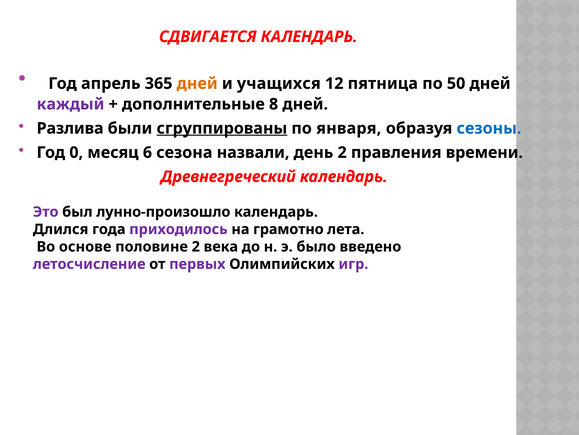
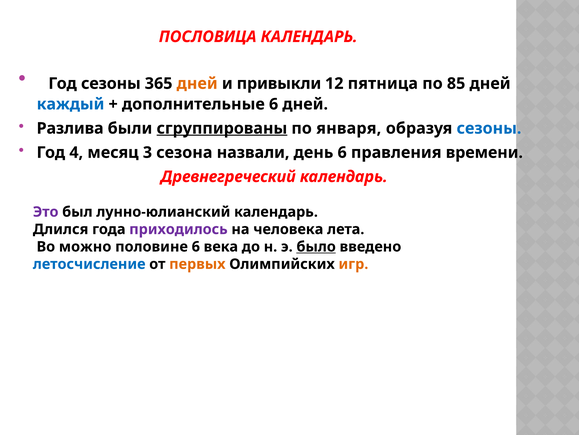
СДВИГАЕТСЯ: СДВИГАЕТСЯ -> ПОСЛОВИЦА (208, 37)
Год апрель: апрель -> сезоны (111, 83)
учащихся: учащихся -> привыкли (279, 83)
50: 50 -> 85 (456, 83)
каждый colour: purple -> blue (71, 104)
дополнительные 8: 8 -> 6 (274, 104)
0: 0 -> 4 (76, 152)
6: 6 -> 3 (147, 152)
день 2: 2 -> 6 (342, 152)
лунно-произошло: лунно-произошло -> лунно-юлианский (163, 212)
грамотно: грамотно -> человека (288, 229)
основе: основе -> можно (85, 246)
половине 2: 2 -> 6 (196, 246)
было underline: none -> present (316, 246)
летосчисление colour: purple -> blue (89, 264)
первых colour: purple -> orange (197, 264)
игр colour: purple -> orange (353, 264)
